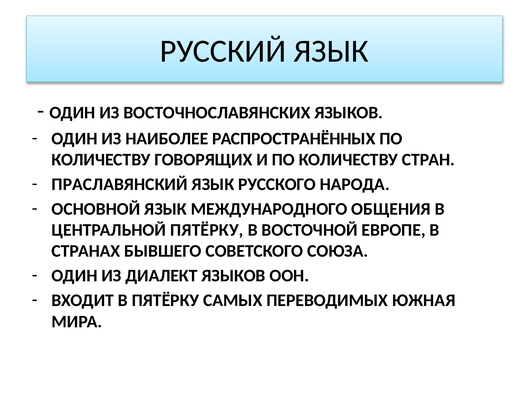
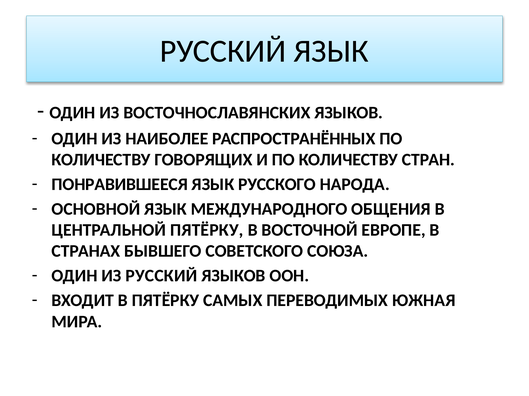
ПРАСЛАВЯНСКИЙ: ПРАСЛАВЯНСКИЙ -> ПОНРАВИВШЕЕСЯ (120, 185)
ИЗ ДИАЛЕКТ: ДИАЛЕКТ -> РУССКИЙ (161, 276)
